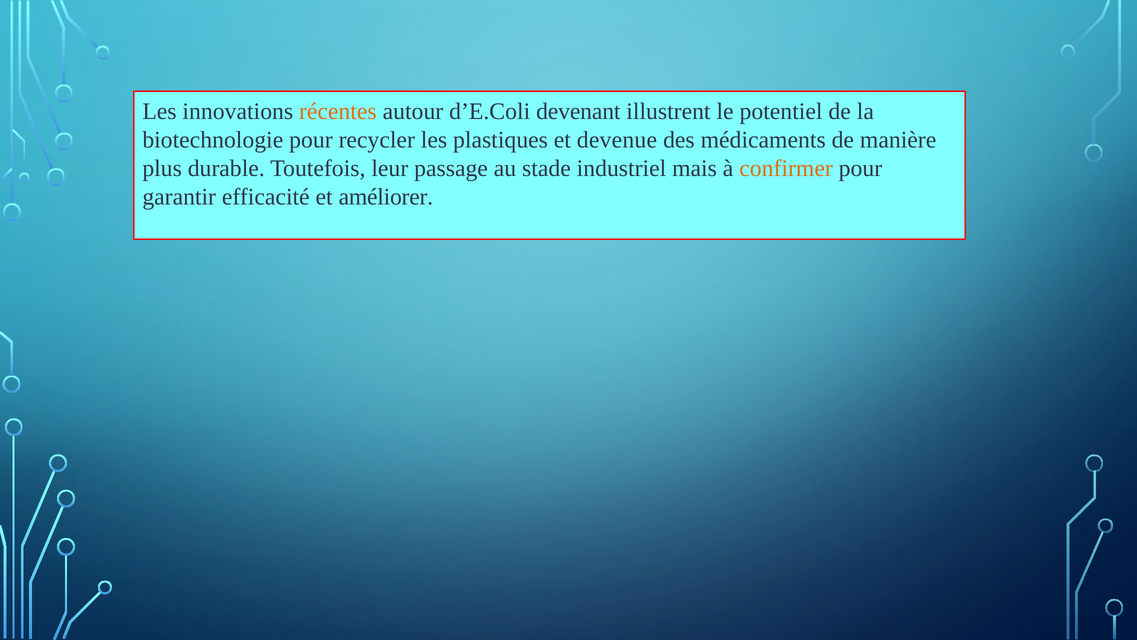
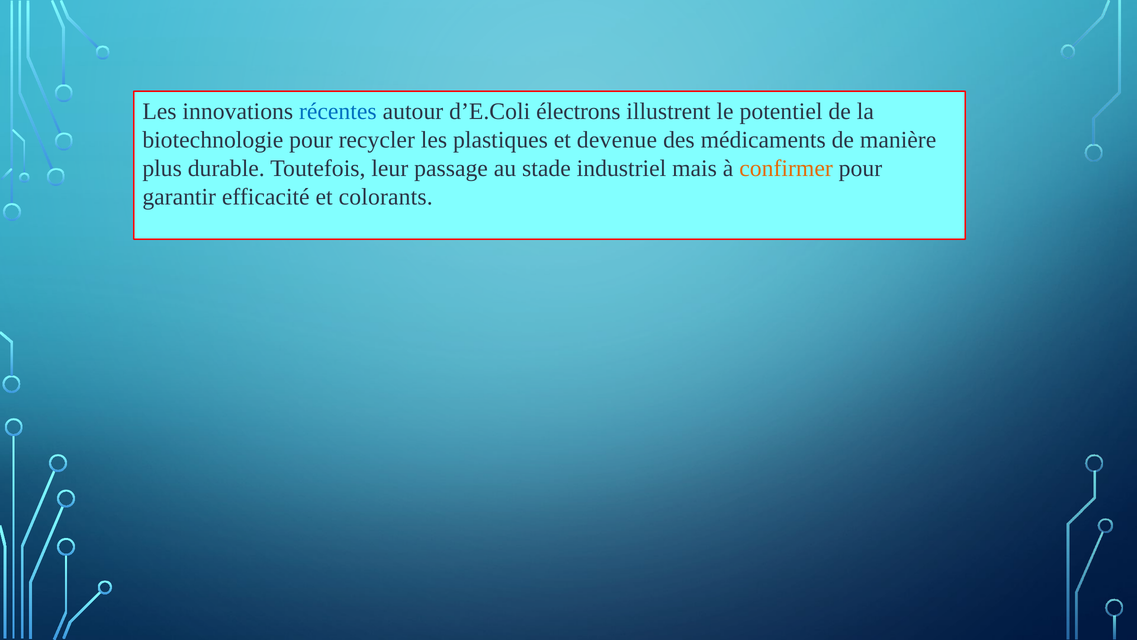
récentes colour: orange -> blue (338, 111)
devenant: devenant -> électrons (578, 111)
améliorer: améliorer -> colorants (386, 197)
